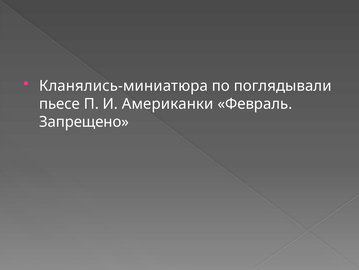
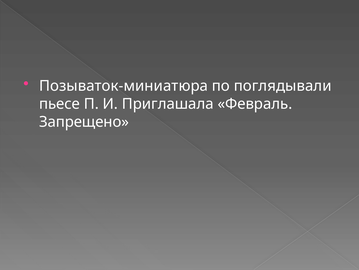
Кланялись-миниатюра: Кланялись-миниатюра -> Позываток-миниатюра (124, 86)
Американки: Американки -> Приглашала (168, 104)
